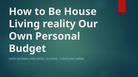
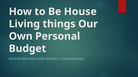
reality: reality -> things (59, 24)
